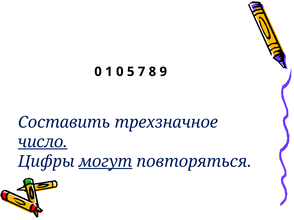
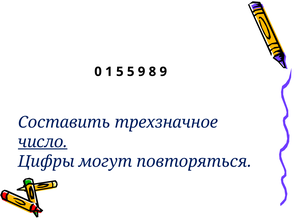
1 0: 0 -> 5 (120, 72)
5 7: 7 -> 9 (142, 72)
могут underline: present -> none (106, 162)
